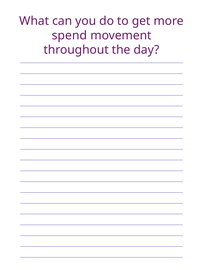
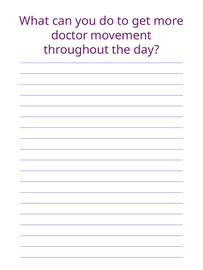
spend: spend -> doctor (69, 36)
